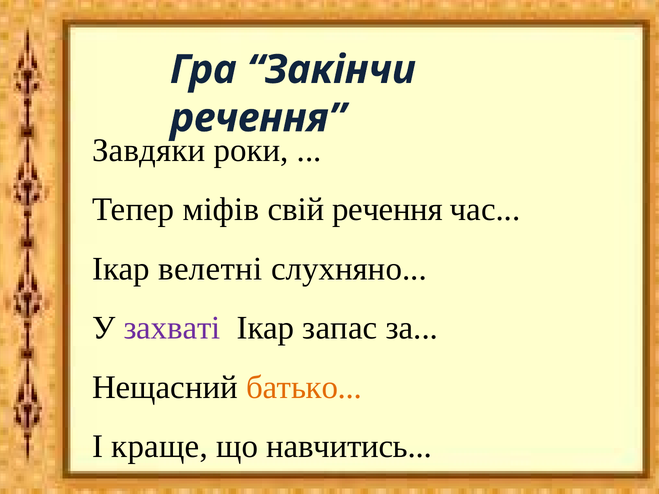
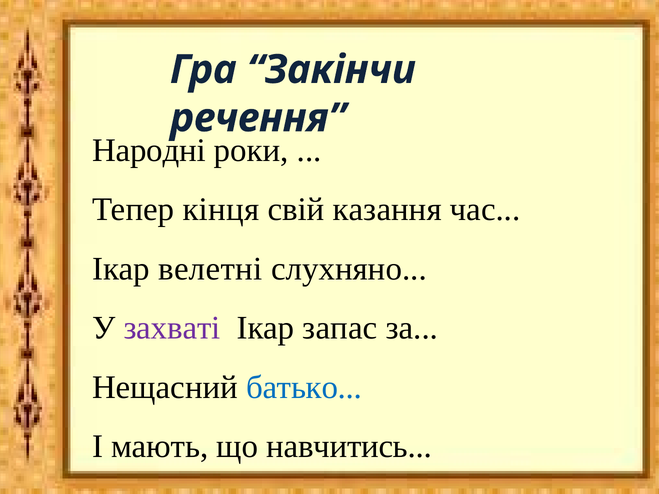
Завдяки: Завдяки -> Народні (149, 150)
міфів: міфів -> кінця (221, 210)
свій речення: речення -> казання (387, 210)
батько colour: orange -> blue (304, 388)
краще: краще -> мають (160, 447)
